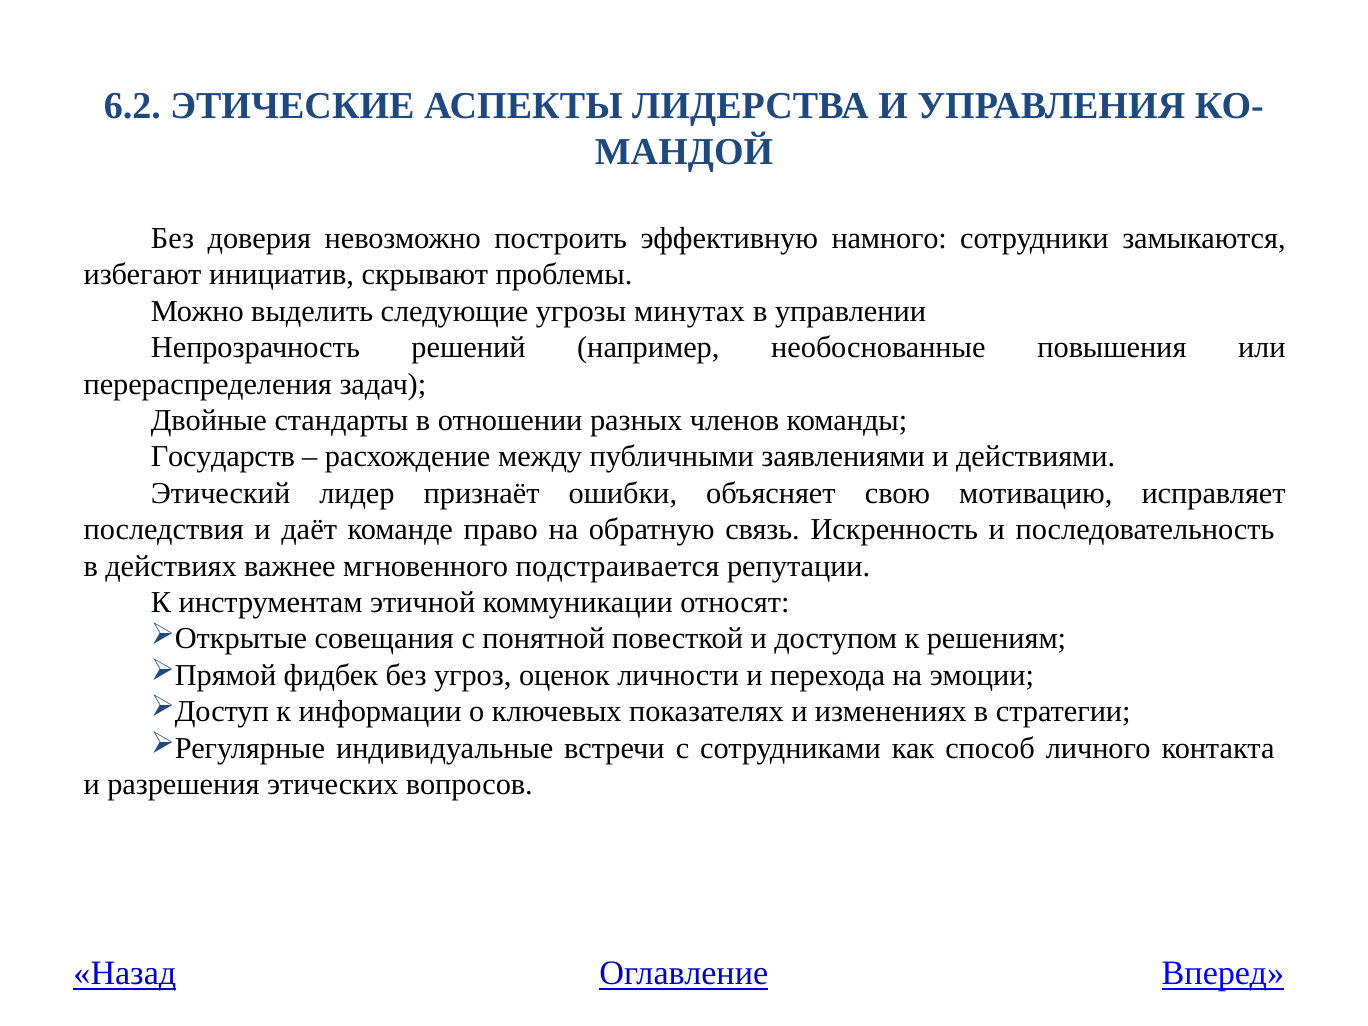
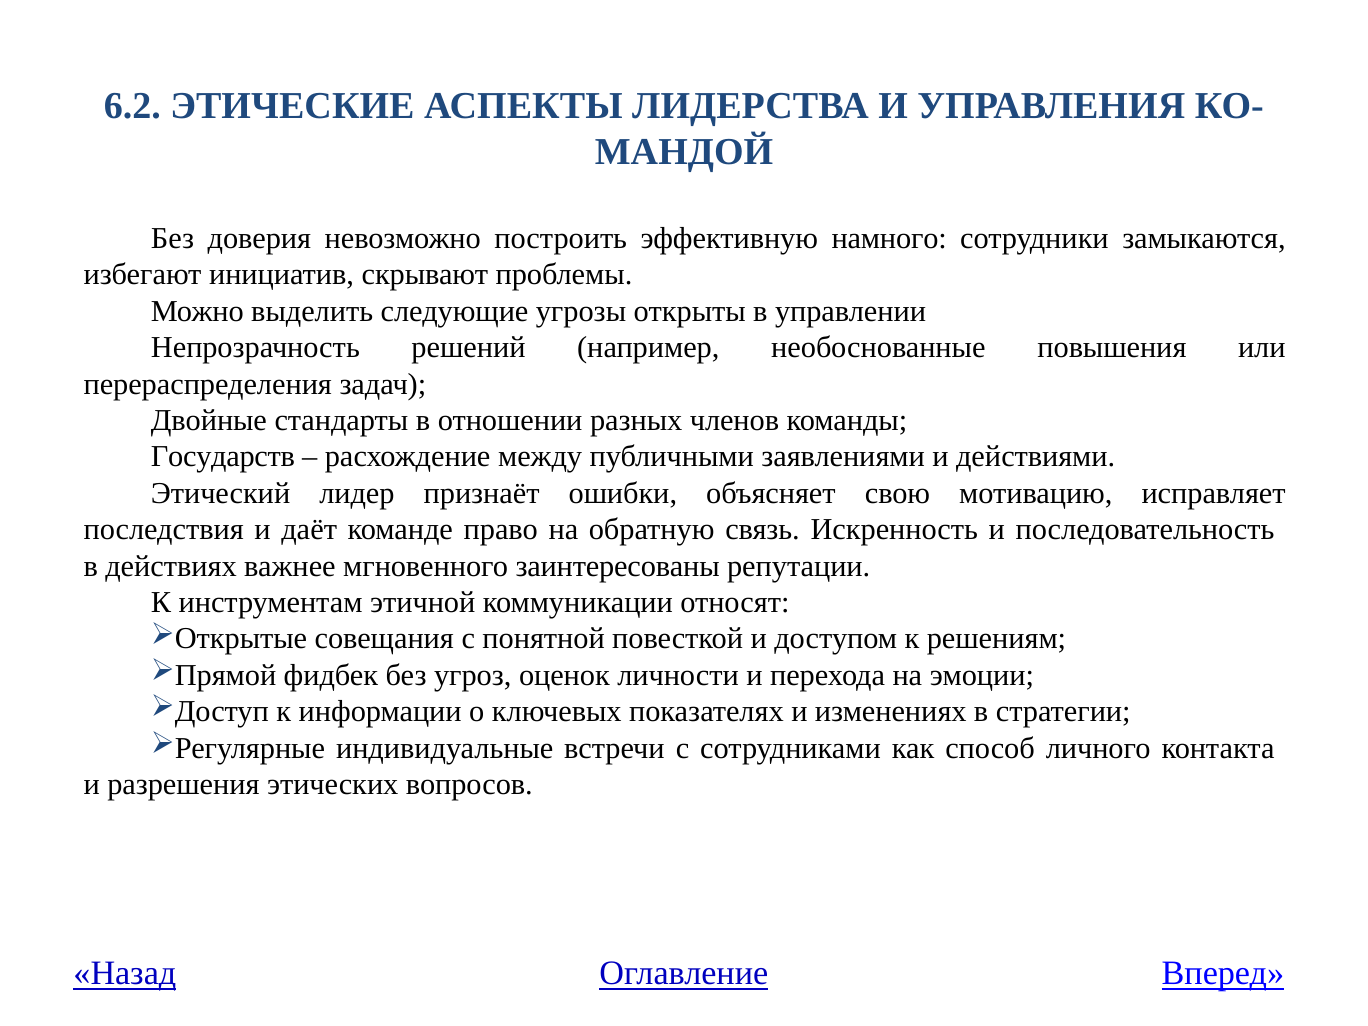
минутах: минутах -> открыты (690, 311)
подстраивается: подстраивается -> заинтересованы (618, 566)
